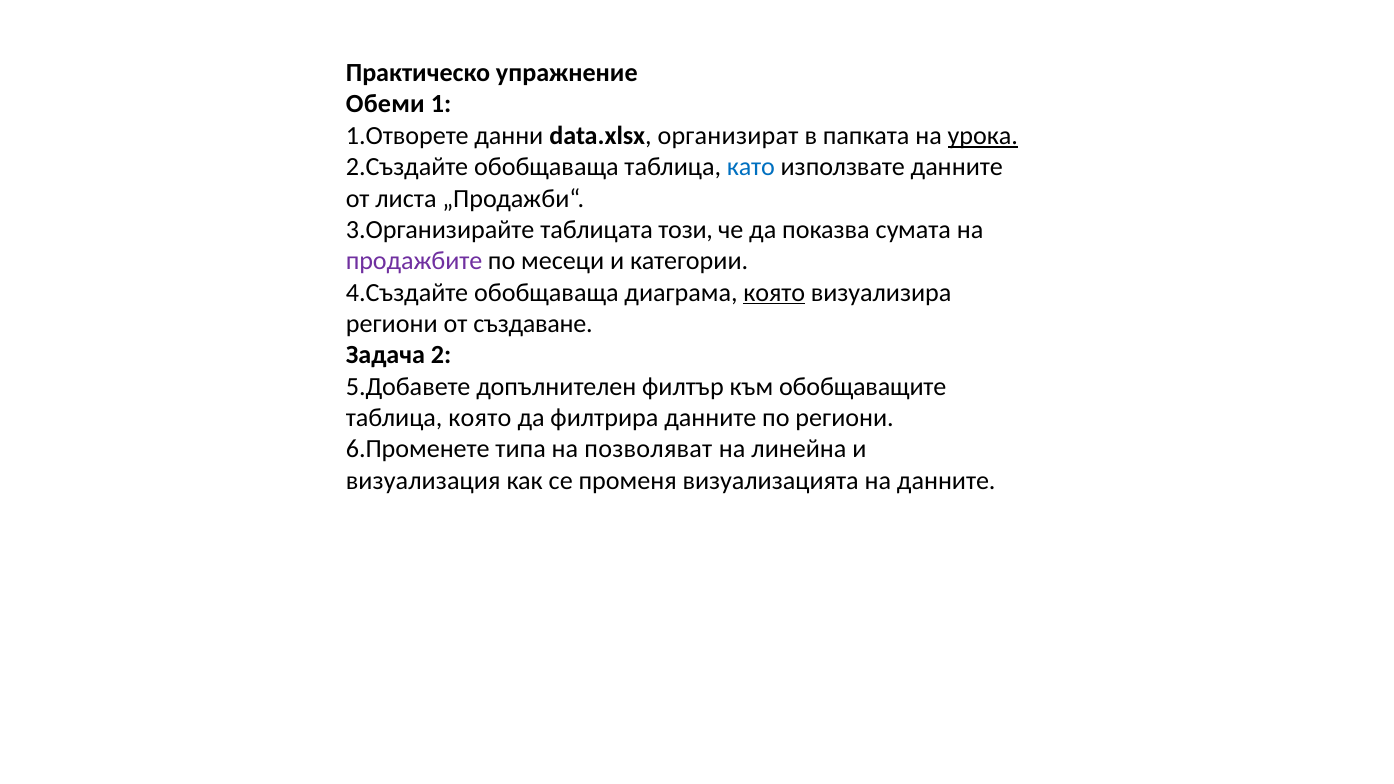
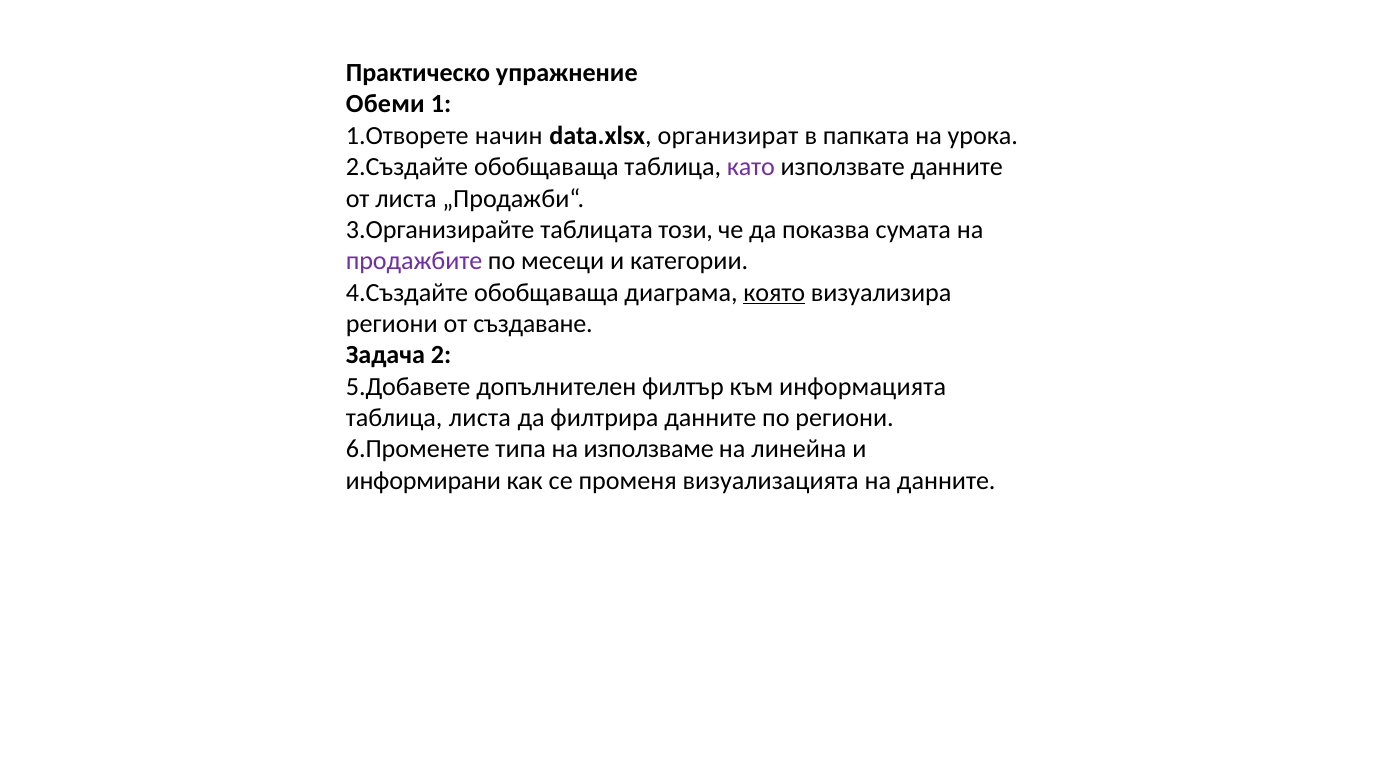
данни: данни -> начин (509, 136)
урока underline: present -> none (983, 136)
като colour: blue -> purple (751, 167)
обобщаващите: обобщаващите -> информацията (863, 387)
таблица която: която -> листа (480, 418)
позволяват: позволяват -> използваме (649, 449)
визуализация: визуализация -> информирани (423, 481)
